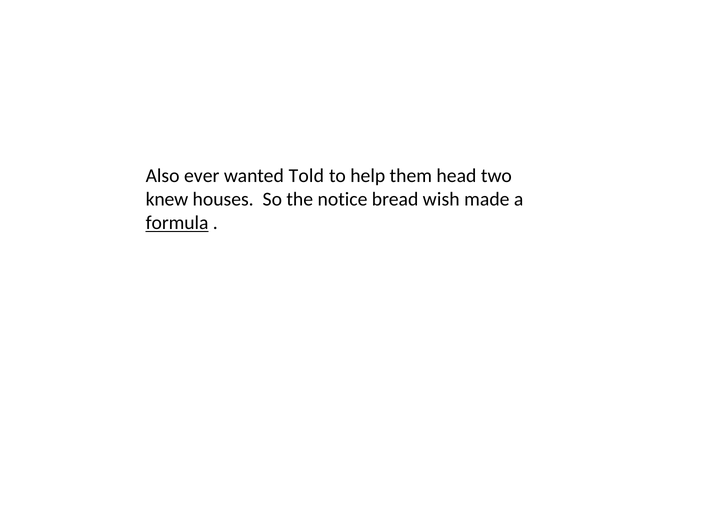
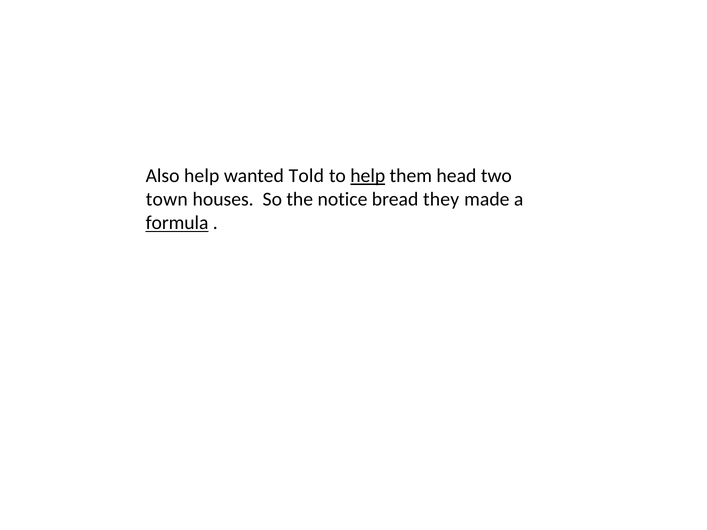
Also ever: ever -> help (202, 176)
help underline: none -> present (368, 176)
knew: knew -> town (167, 199)
wish: wish -> they (441, 199)
